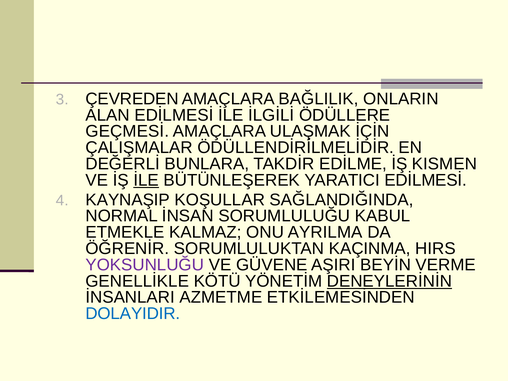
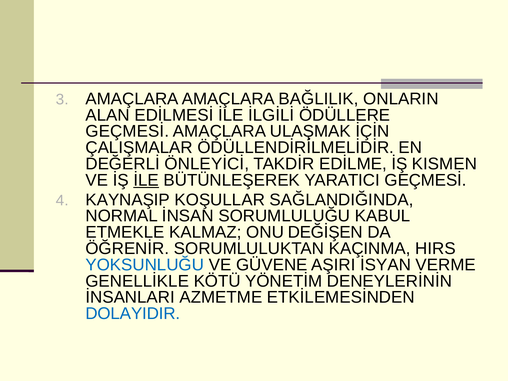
ÇEVREDEN: ÇEVREDEN -> AMAÇLARA (132, 99)
BUNLARA: BUNLARA -> ÖNLEYİCİ (207, 164)
YARATICI EDİLMESİ: EDİLMESİ -> GEÇMESİ (426, 180)
AYRILMA: AYRILMA -> DEĞİŞEN (325, 232)
YOKSUNLUĞU colour: purple -> blue (145, 265)
BEYİN: BEYİN -> İSYAN (386, 265)
DENEYLERİNİN underline: present -> none (389, 281)
